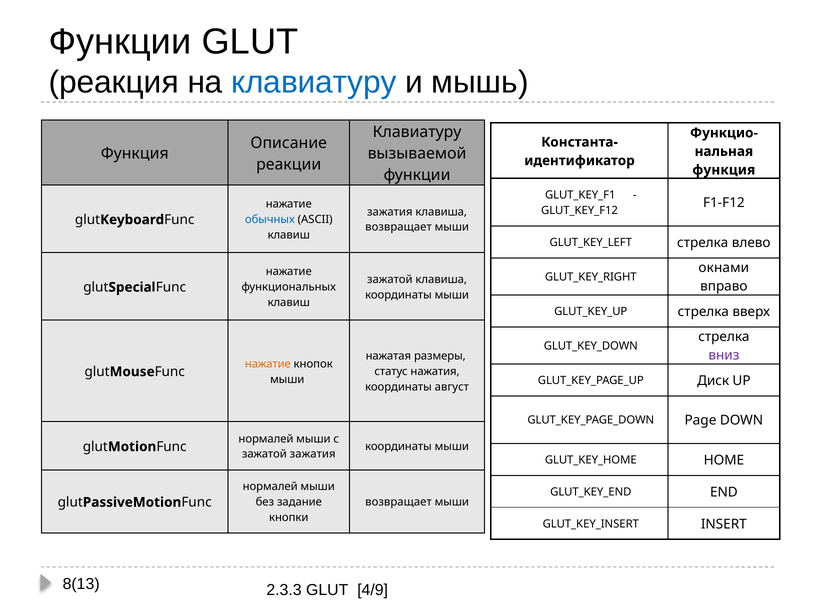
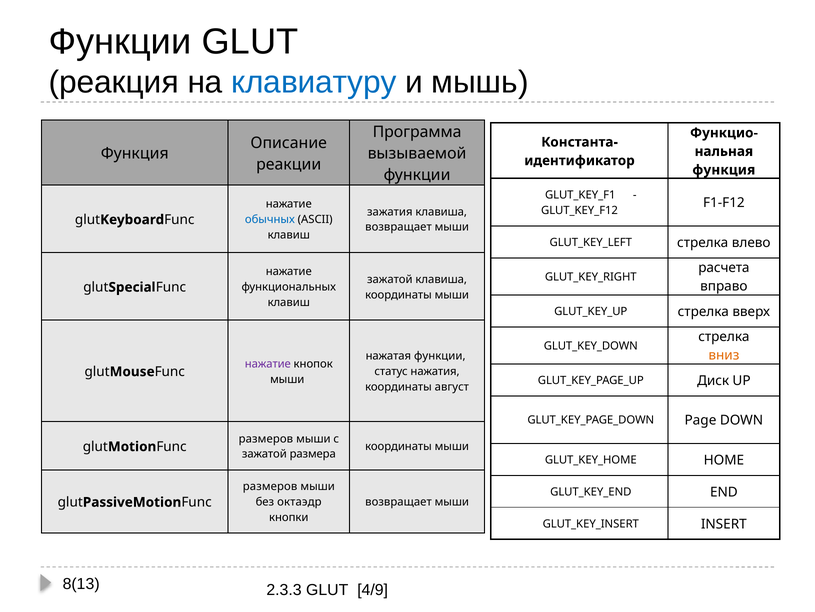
Клавиатуру: Клавиатуру -> Программа (417, 132)
окнами: окнами -> расчета (724, 268)
вниз colour: purple -> orange (724, 355)
нажатая размеры: размеры -> функции (440, 356)
нажатие colour: orange -> purple (268, 363)
нормалей: нормалей -> размеров (266, 438)
зажатой зажатия: зажатия -> размера (313, 454)
нормалей: нормалей -> размеров (270, 486)
задание: задание -> октаэдр (299, 501)
